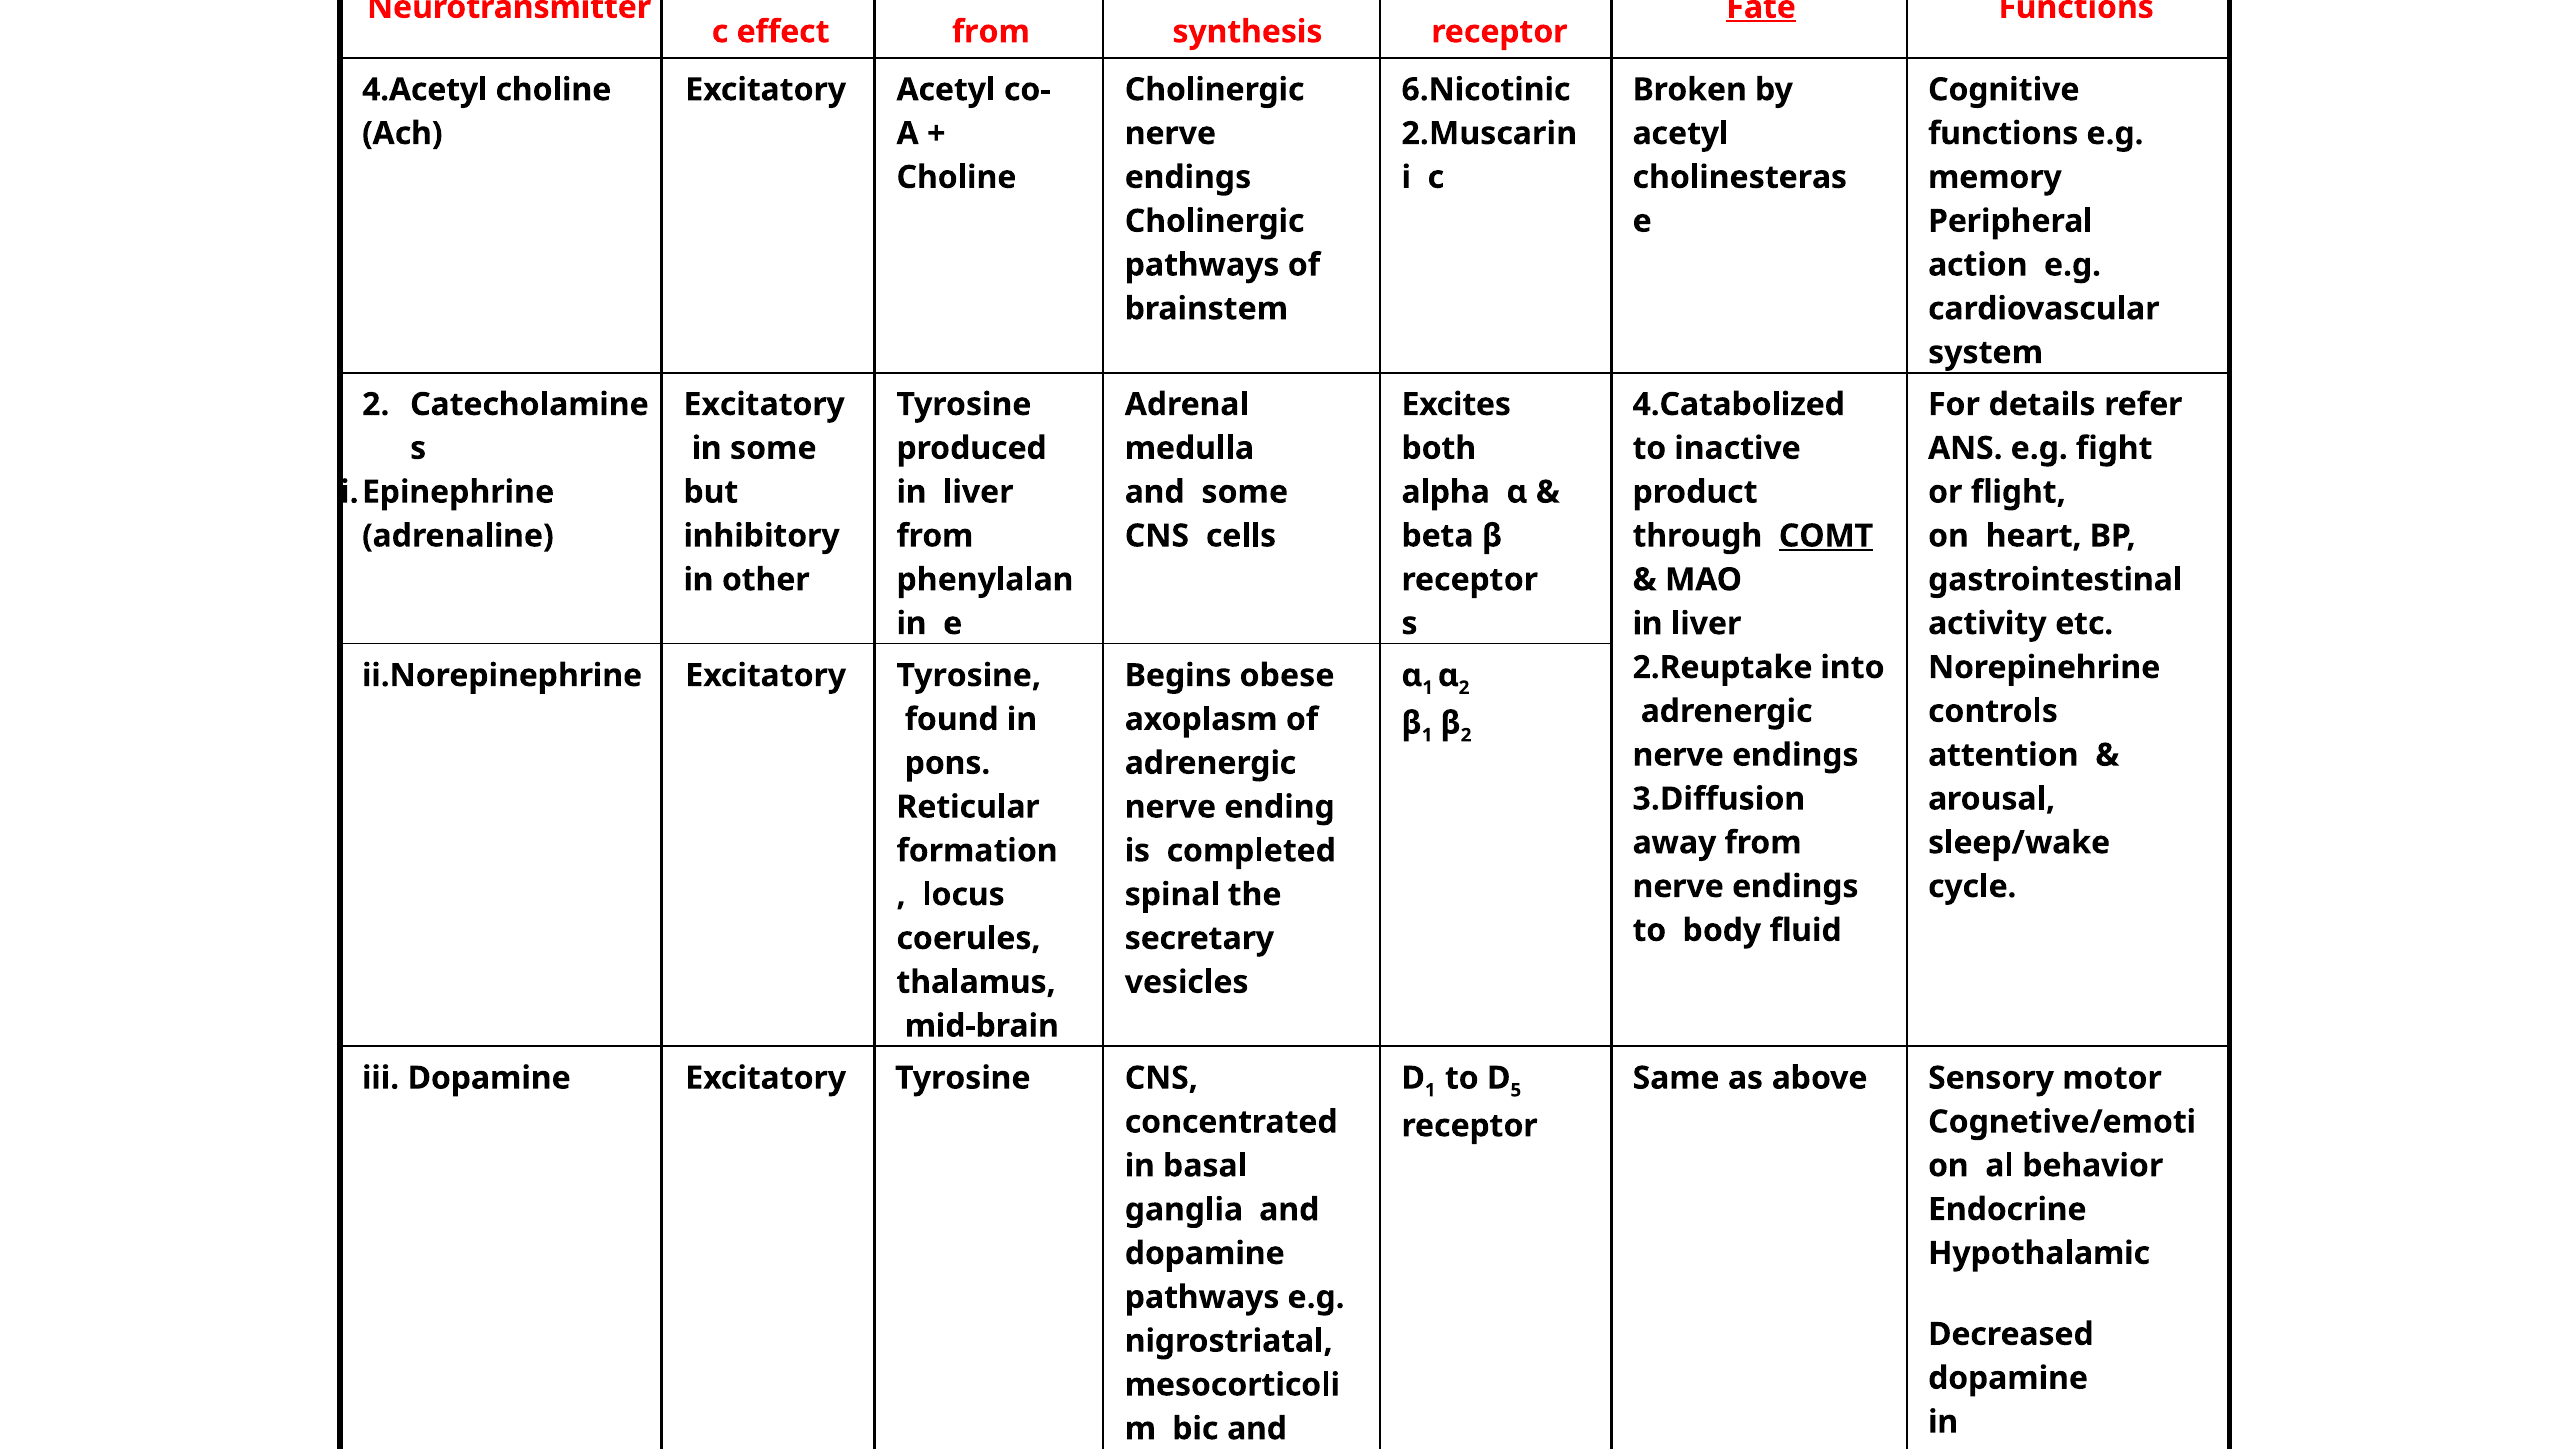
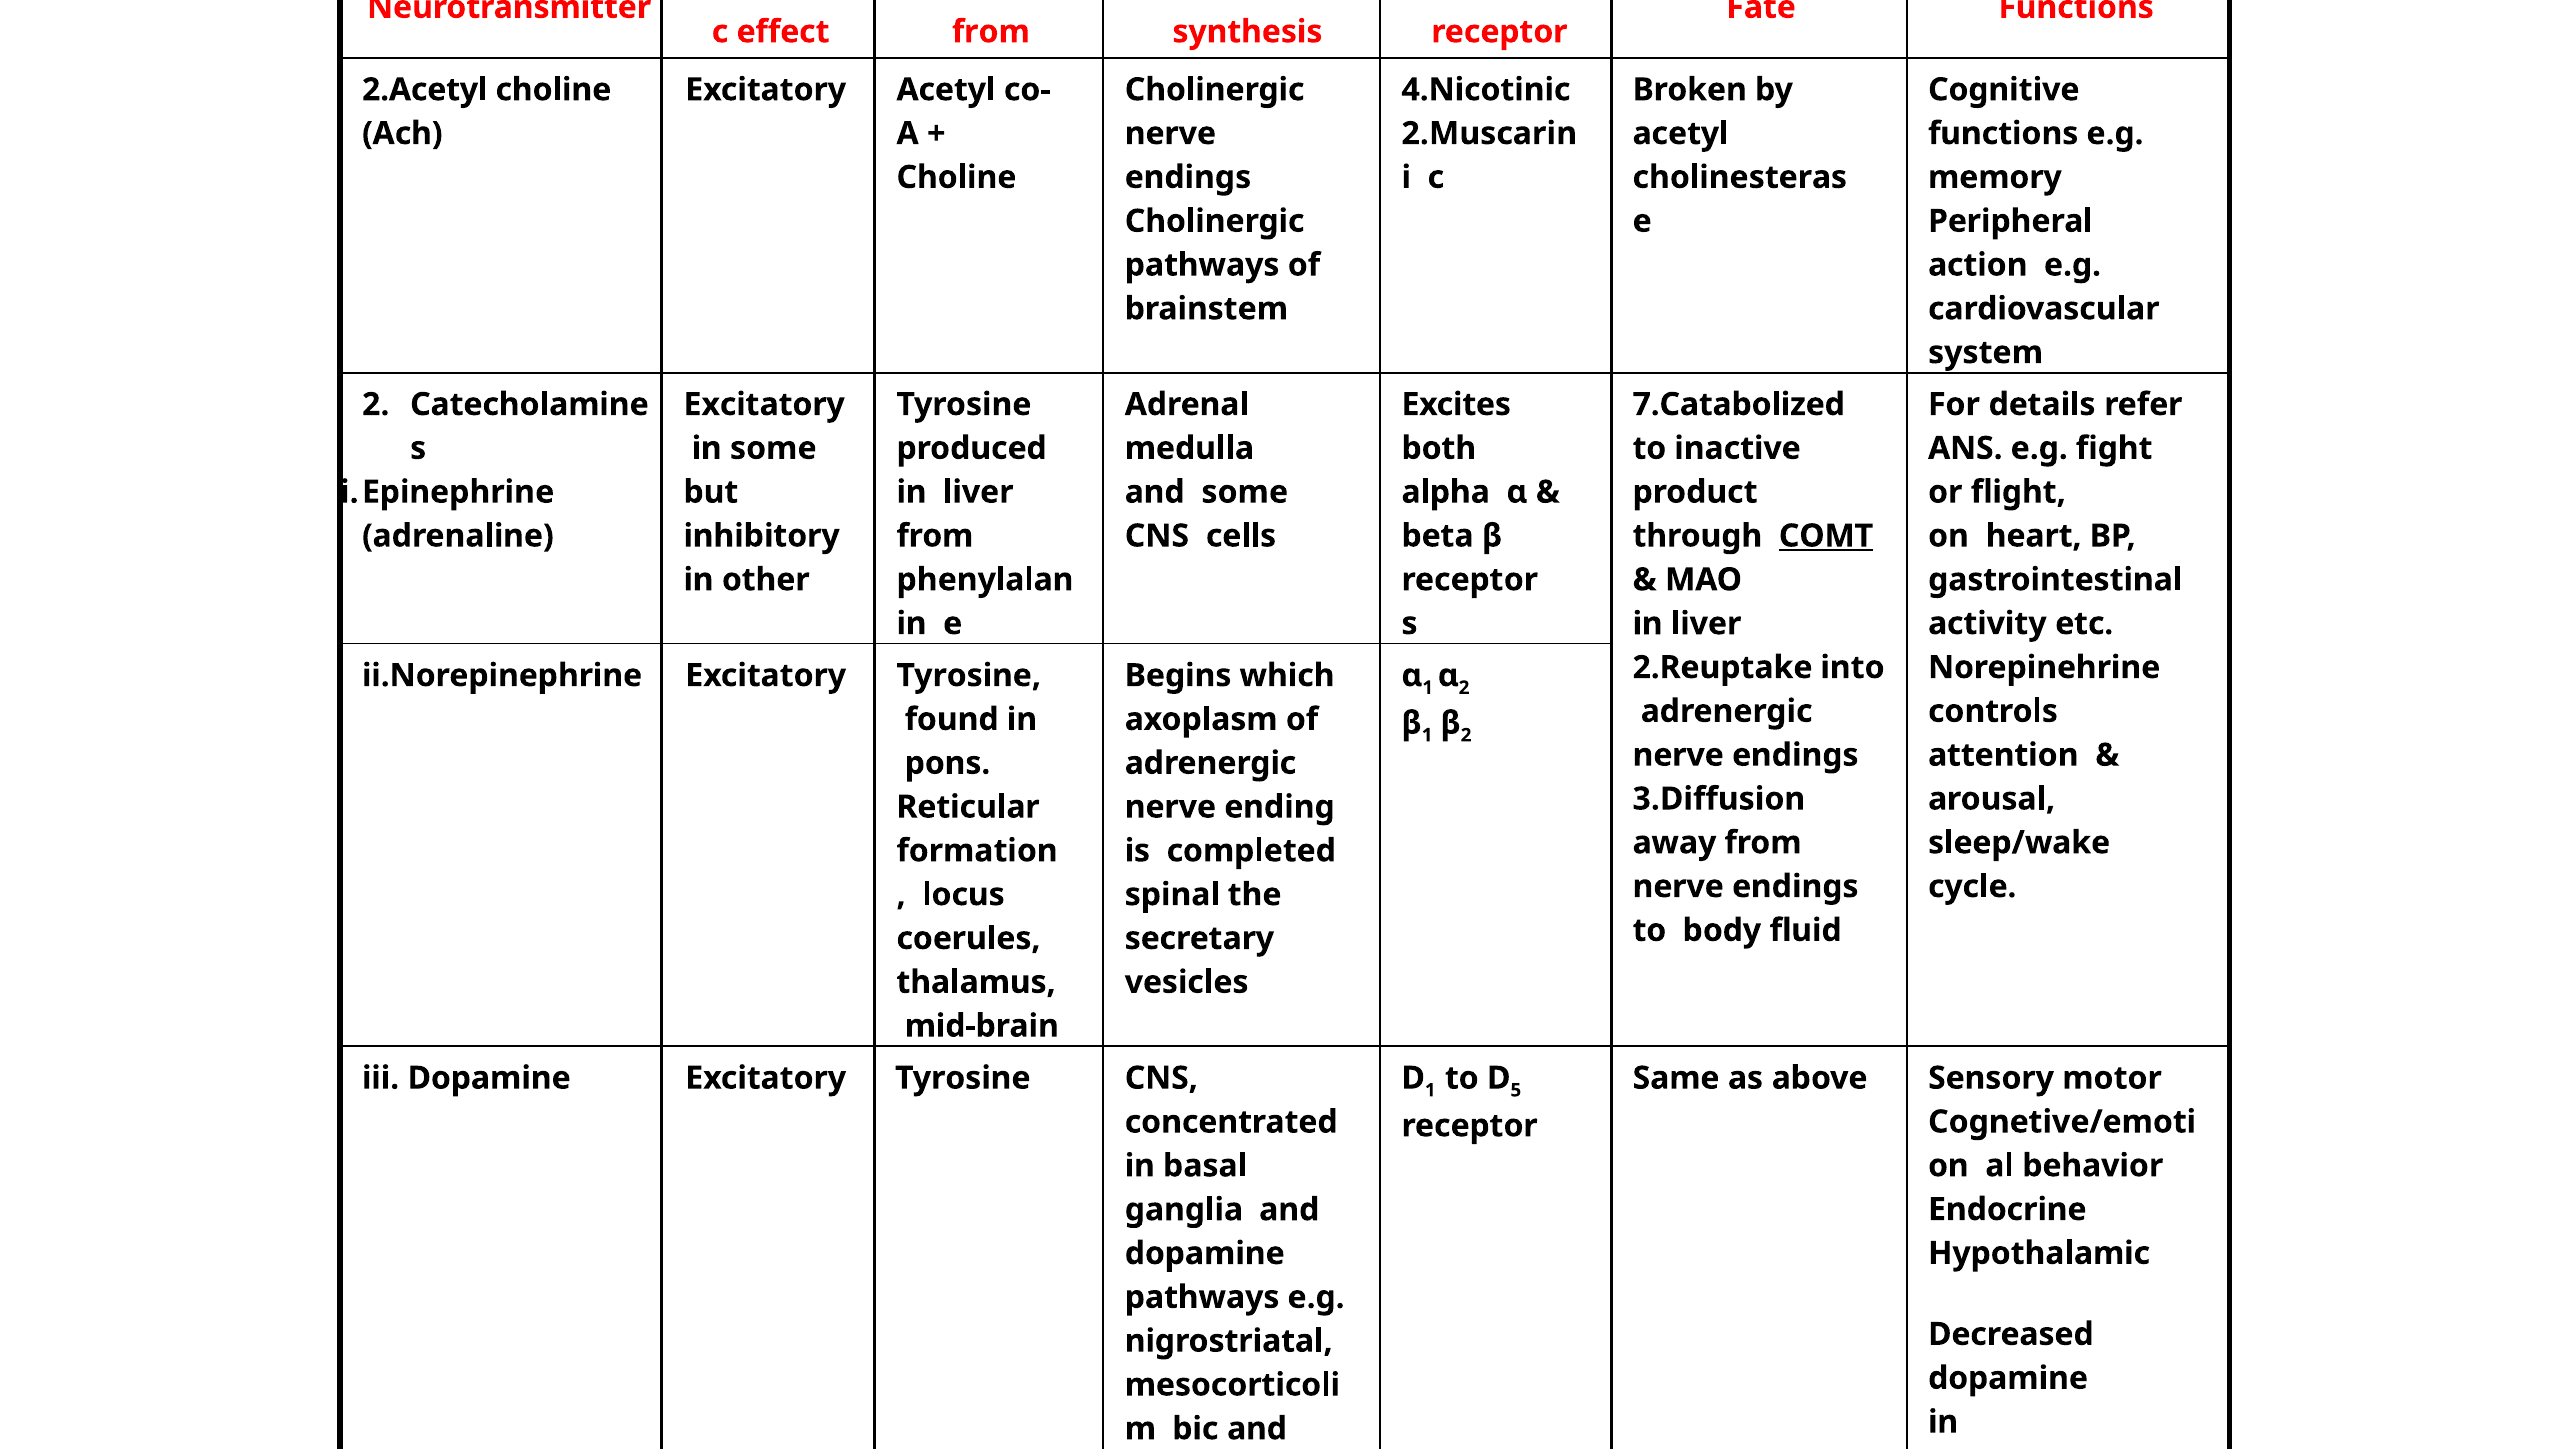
Fate underline: present -> none (1761, 7)
4.Acetyl: 4.Acetyl -> 2.Acetyl (425, 90)
6.Nicotinic: 6.Nicotinic -> 4.Nicotinic (1486, 90)
4.Catabolized: 4.Catabolized -> 7.Catabolized (1739, 404)
obese: obese -> which (1287, 676)
